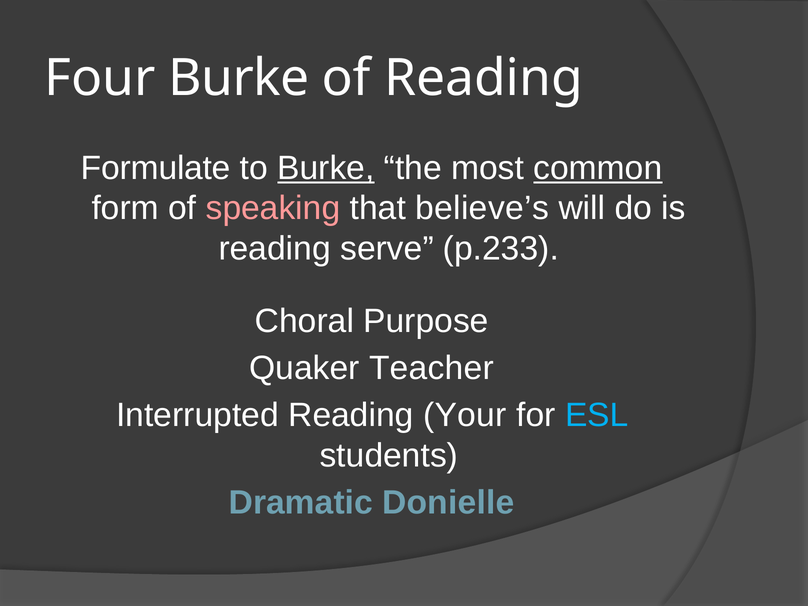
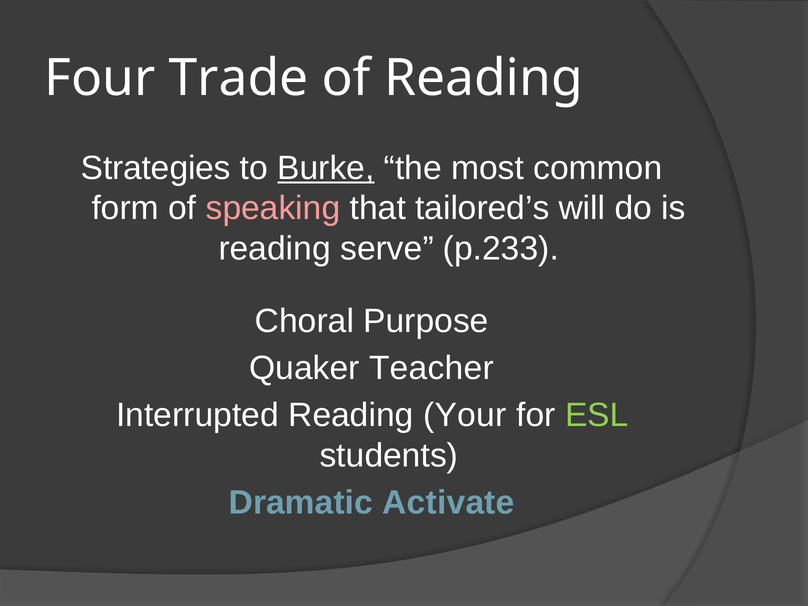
Four Burke: Burke -> Trade (239, 78)
Formulate: Formulate -> Strategies (156, 168)
common underline: present -> none (598, 168)
believe’s: believe’s -> tailored’s (482, 208)
ESL colour: light blue -> light green (597, 415)
Donielle: Donielle -> Activate (448, 503)
